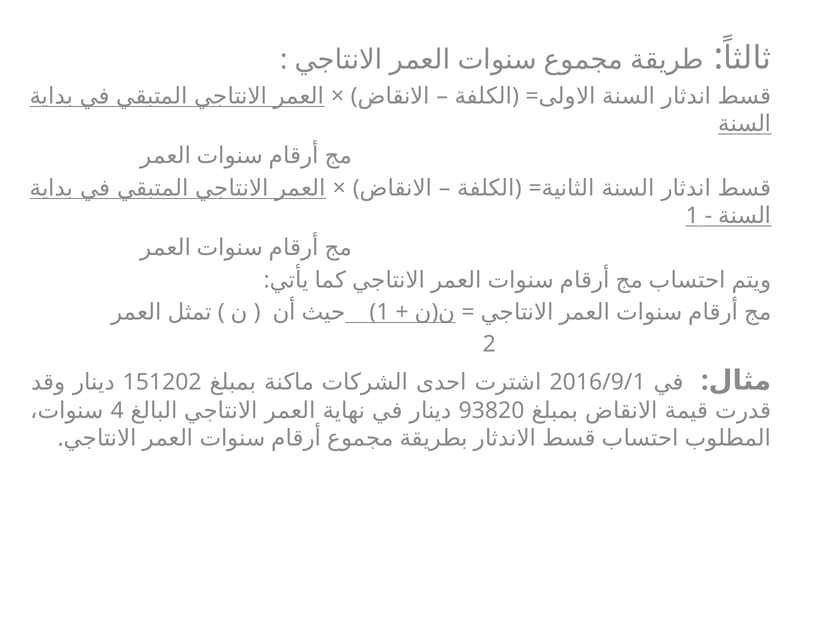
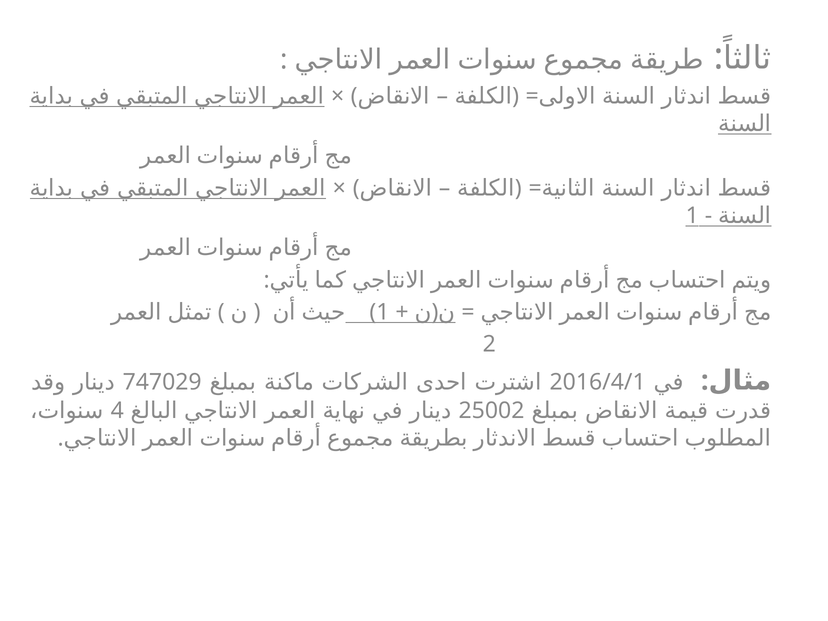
151202: 151202 -> 747029 (162, 382)
2016/9/1: 2016/9/1 -> 2016/4/1 (598, 382)
93820: 93820 -> 25002 (491, 411)
